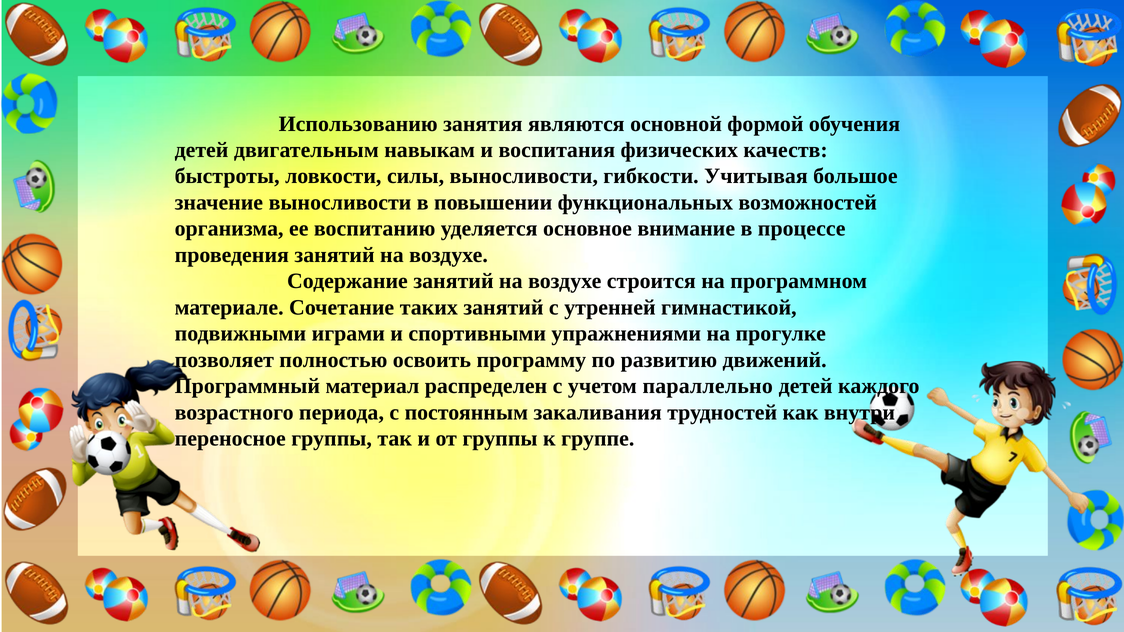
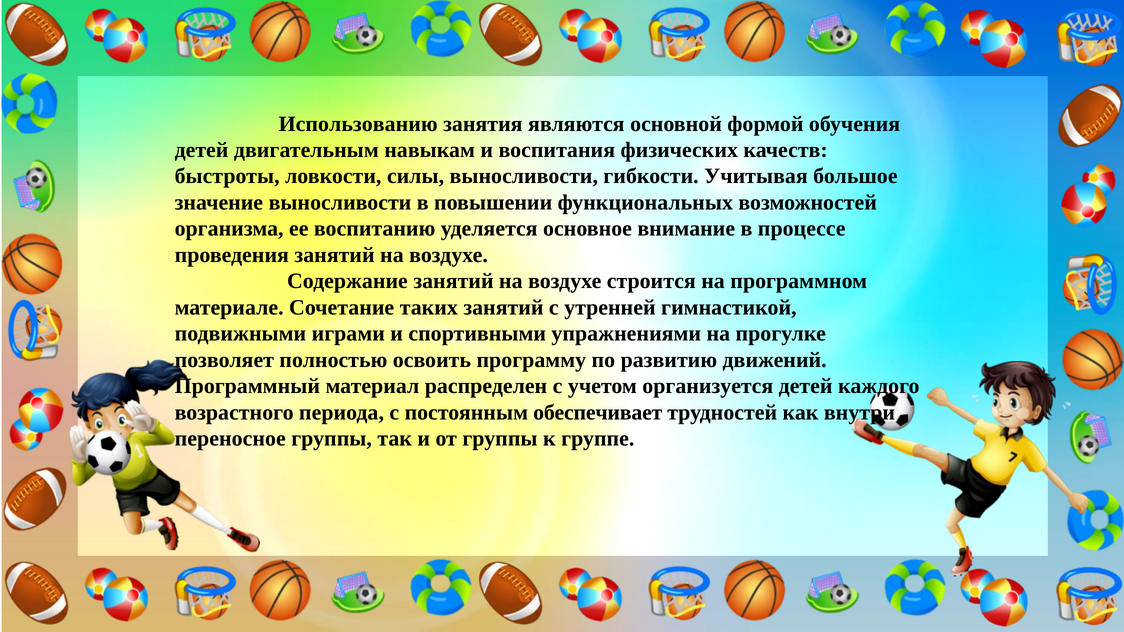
параллельно: параллельно -> организуется (708, 386)
закаливания: закаливания -> обеспечивает (598, 413)
